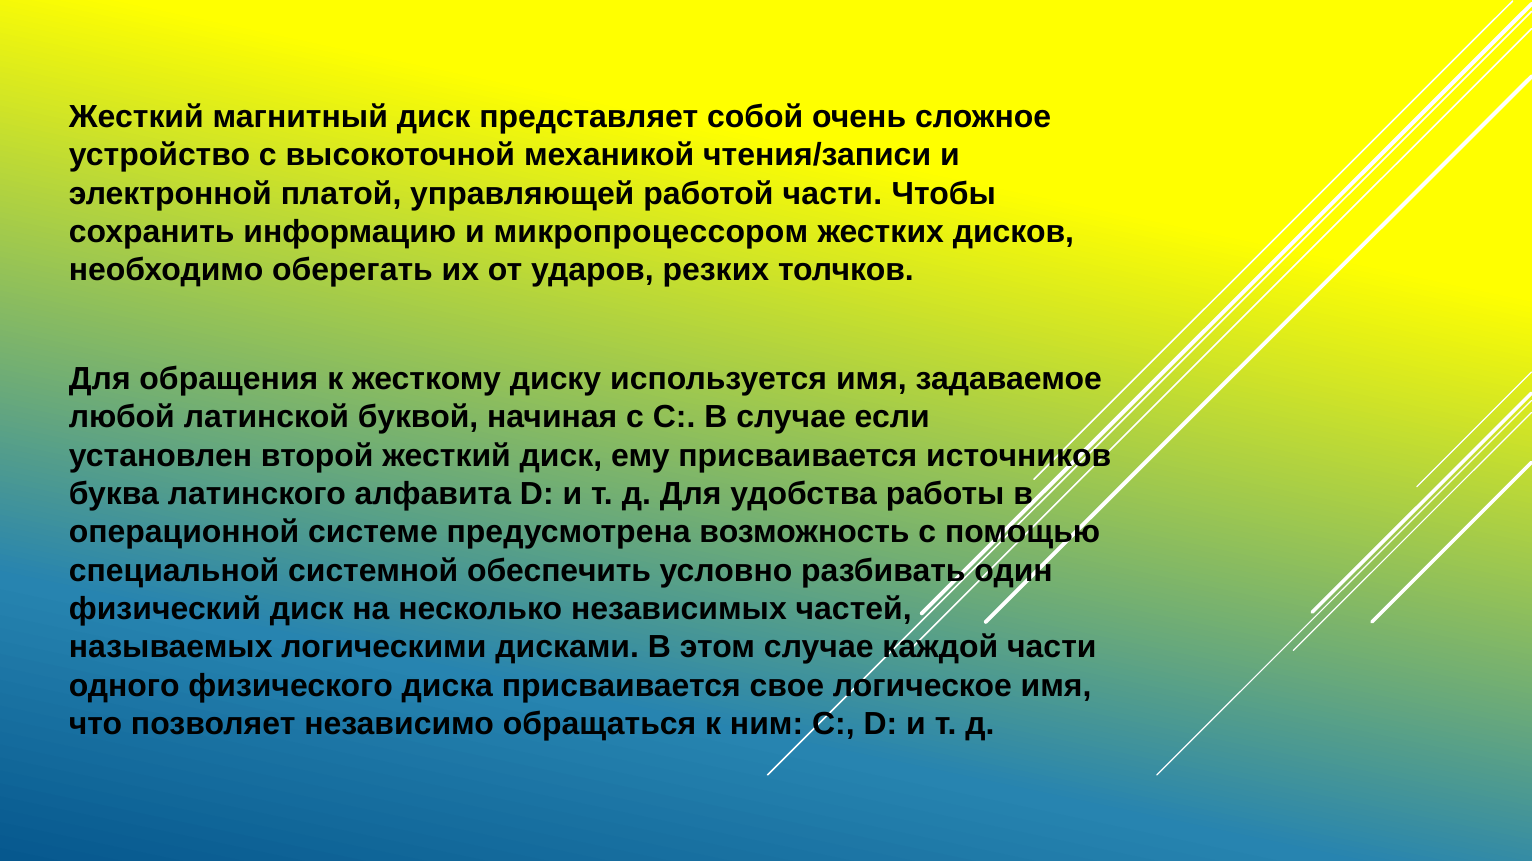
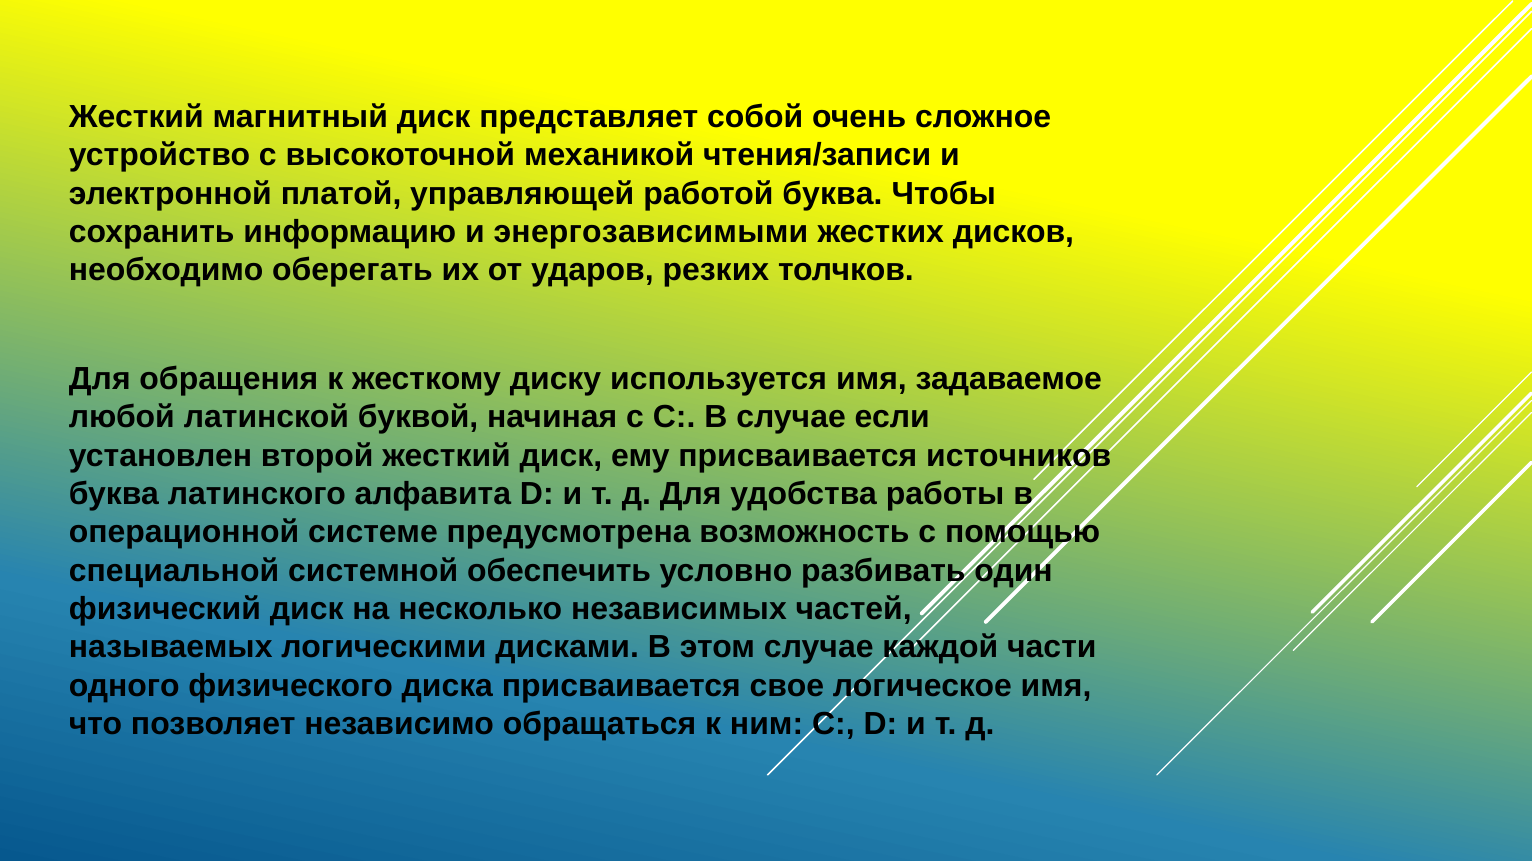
работой части: части -> буква (833, 194)
микропроцессором: микропроцессором -> энергозависимыми (651, 232)
